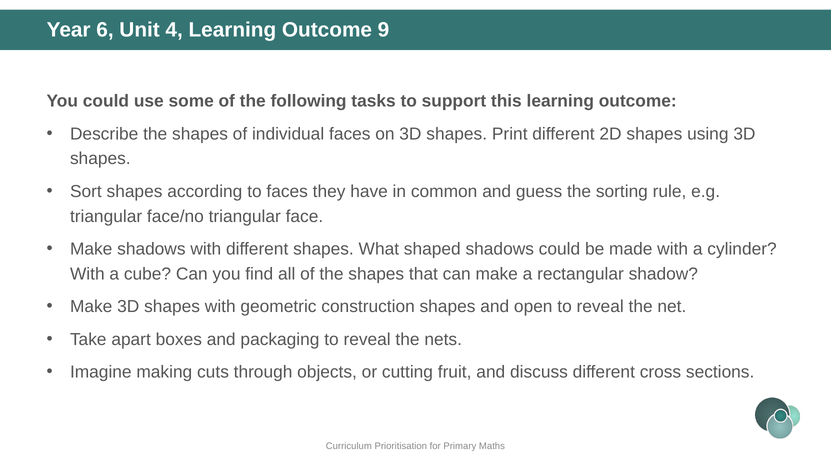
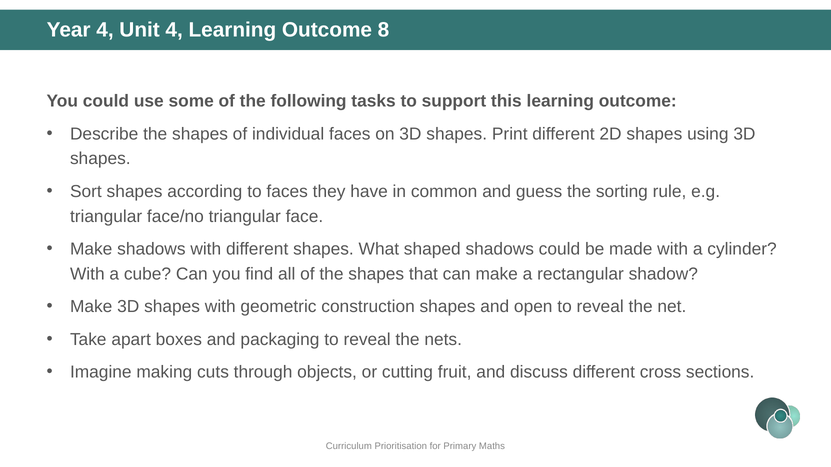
Year 6: 6 -> 4 (105, 30)
9: 9 -> 8 (384, 30)
